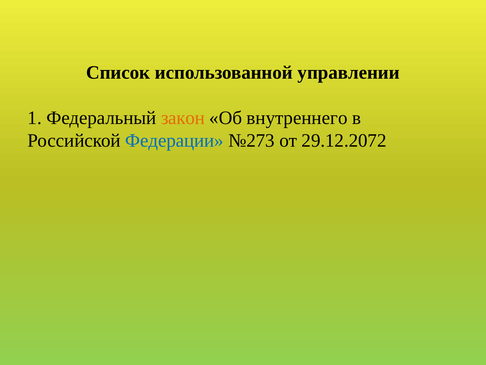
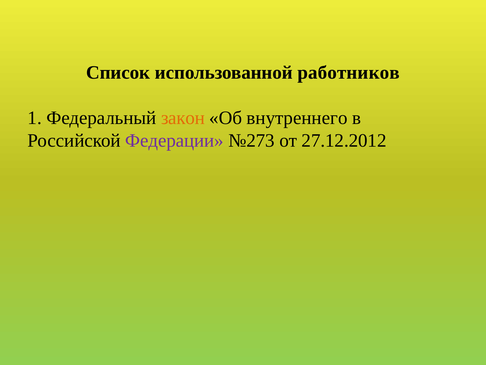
управлении: управлении -> работников (349, 72)
Федерации colour: blue -> purple (175, 141)
29.12.2072: 29.12.2072 -> 27.12.2012 (344, 141)
